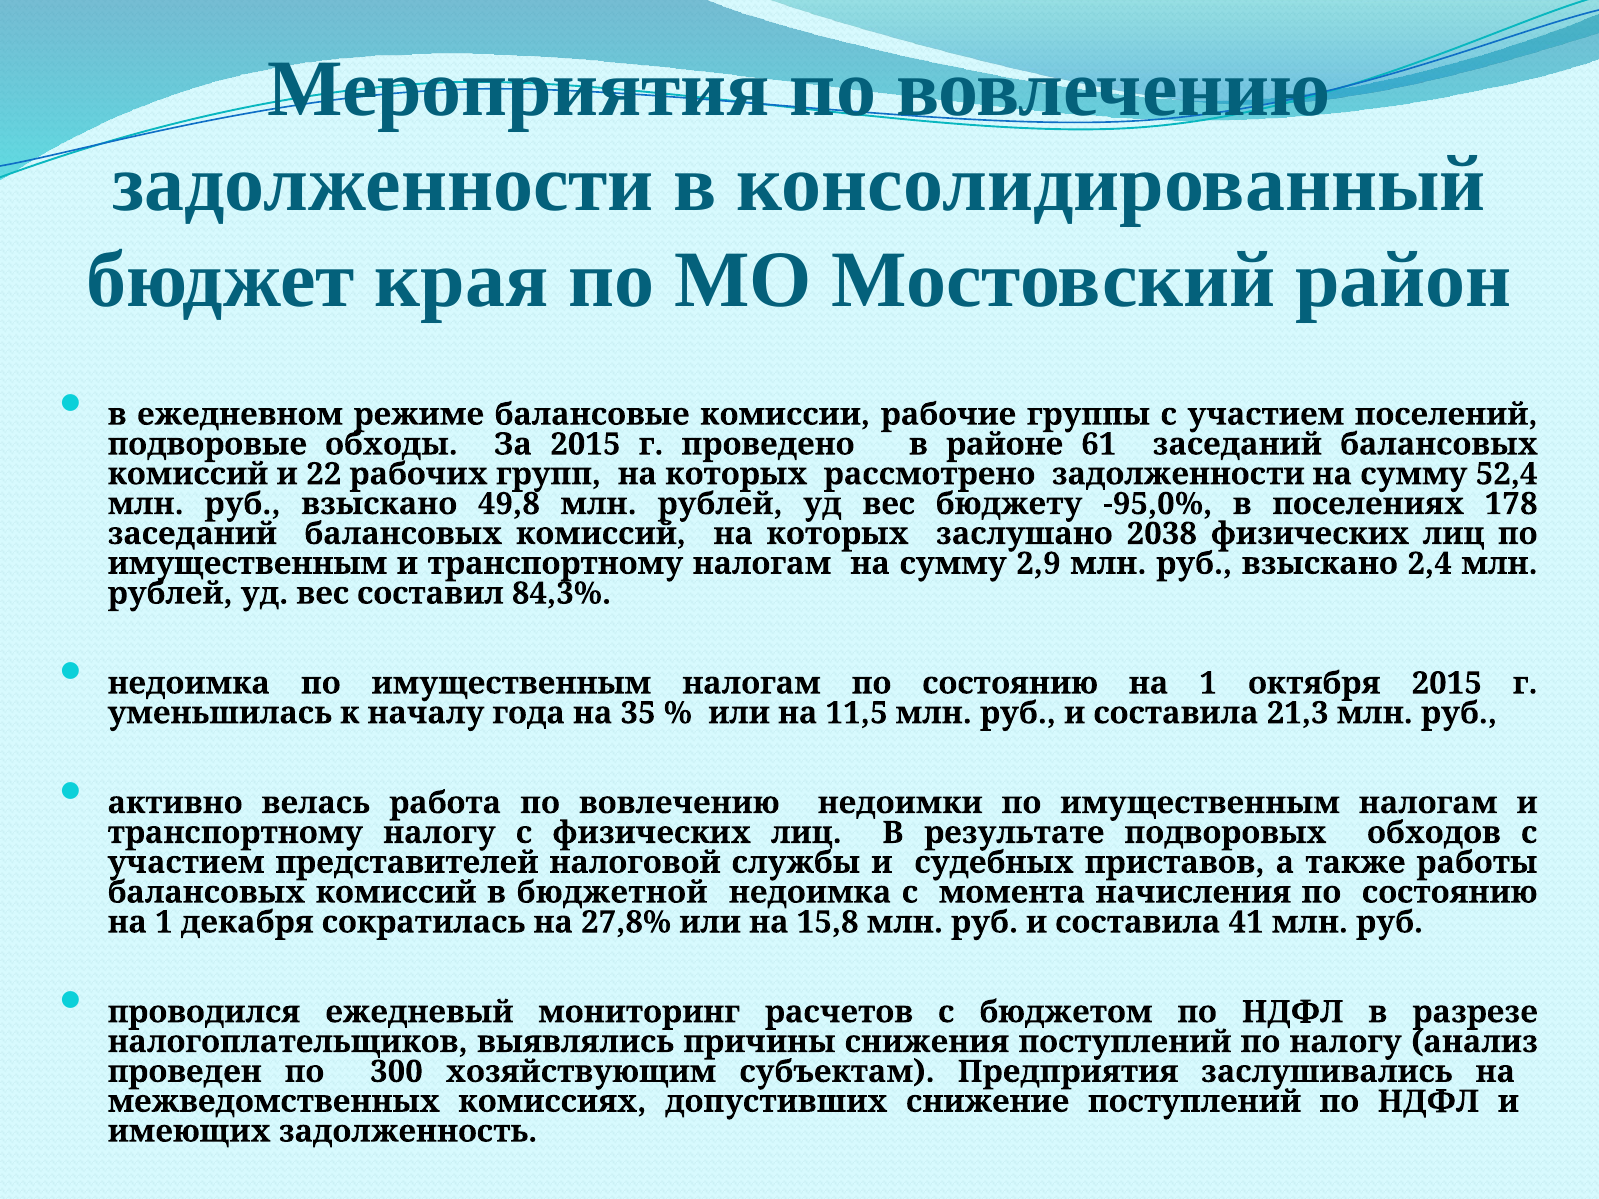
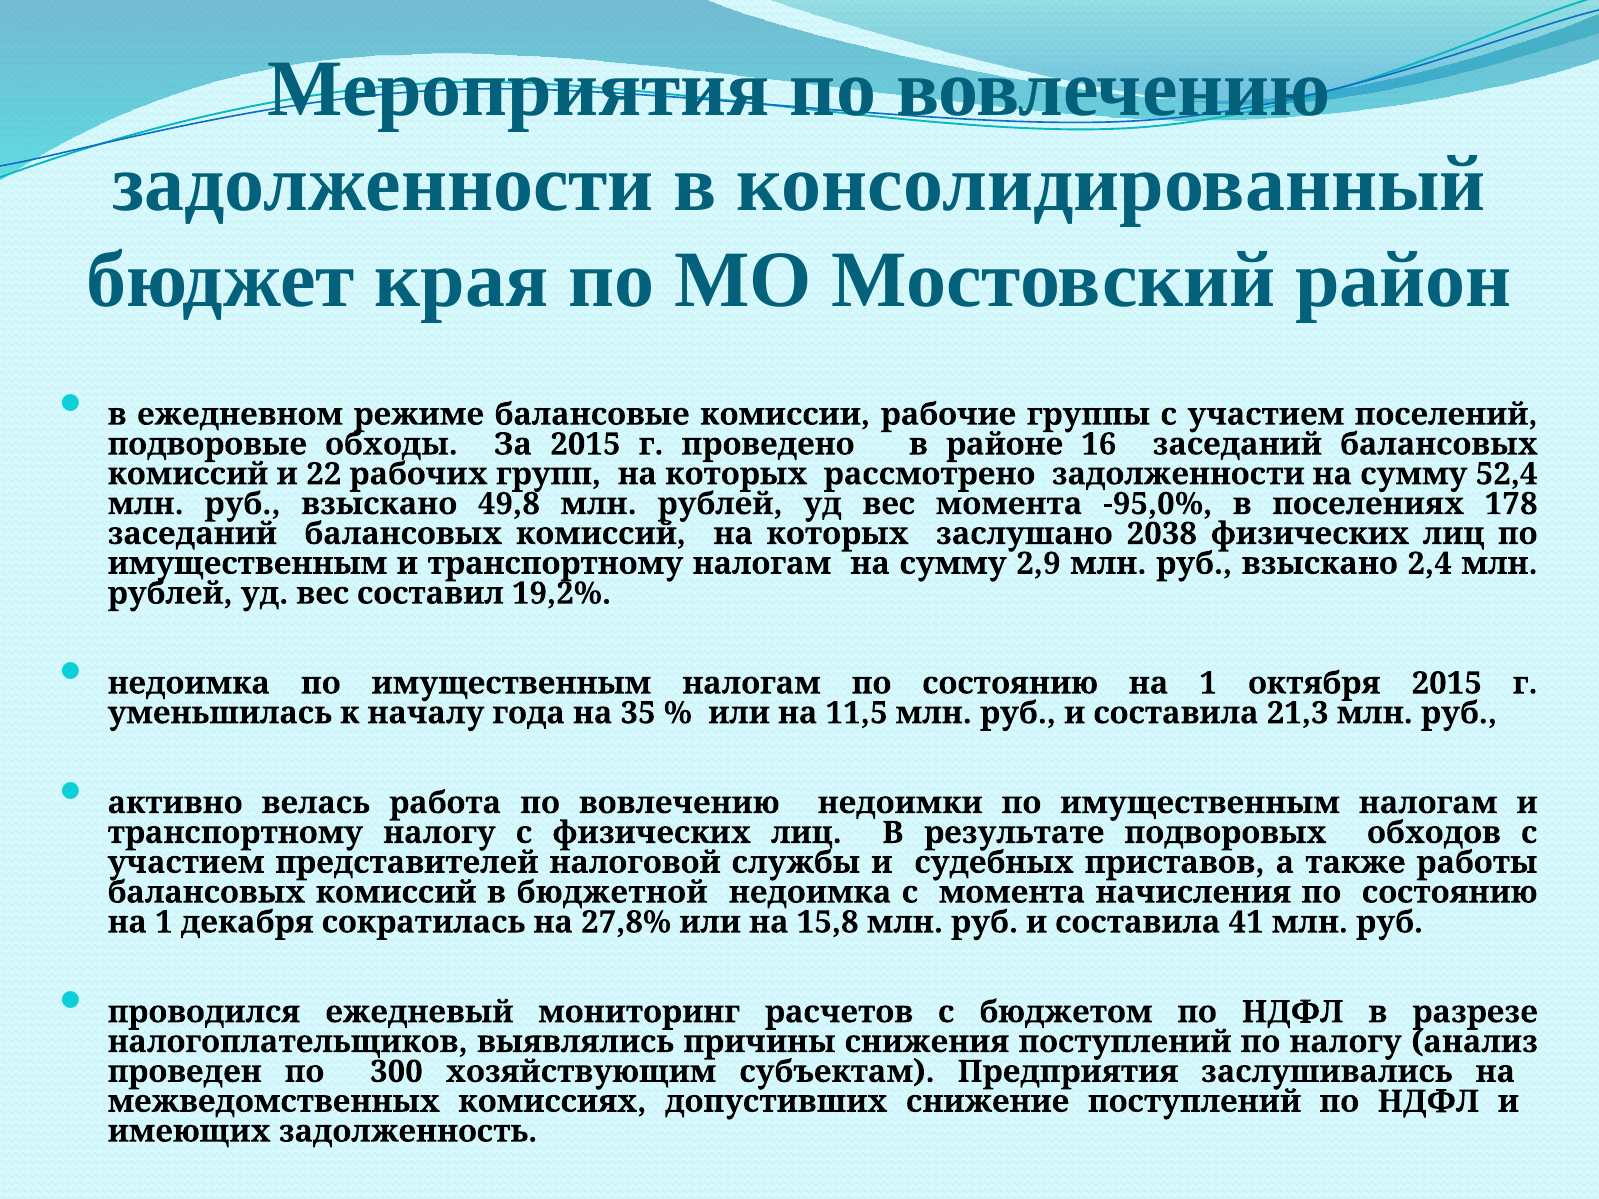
61: 61 -> 16 (1099, 444)
вес бюджету: бюджету -> момента (1009, 504)
84,3%: 84,3% -> 19,2% (562, 594)
